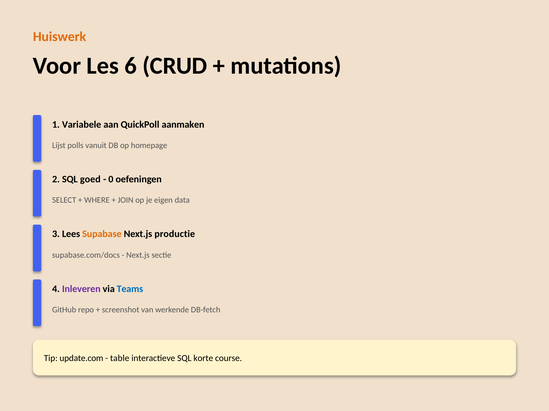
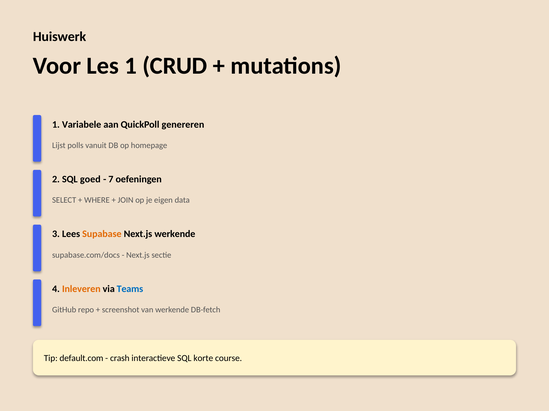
Huiswerk colour: orange -> black (60, 37)
Les 6: 6 -> 1 (131, 66)
aanmaken: aanmaken -> genereren (183, 125)
0: 0 -> 7 (111, 180)
Next.js productie: productie -> werkende (175, 234)
Inleveren colour: purple -> orange (81, 289)
update.com: update.com -> default.com (81, 359)
table: table -> crash (120, 359)
